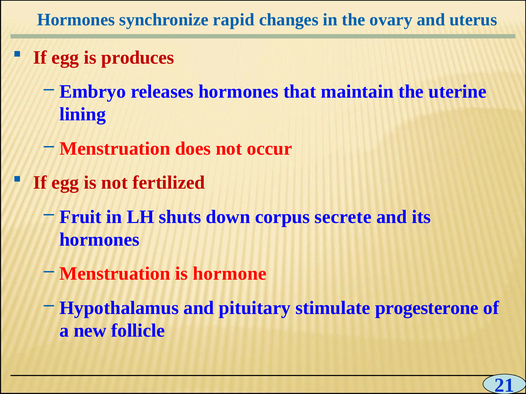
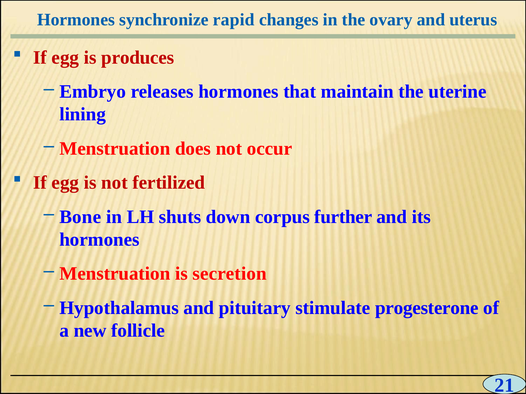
Fruit: Fruit -> Bone (80, 217)
secrete: secrete -> further (343, 217)
hormone: hormone -> secretion (230, 274)
